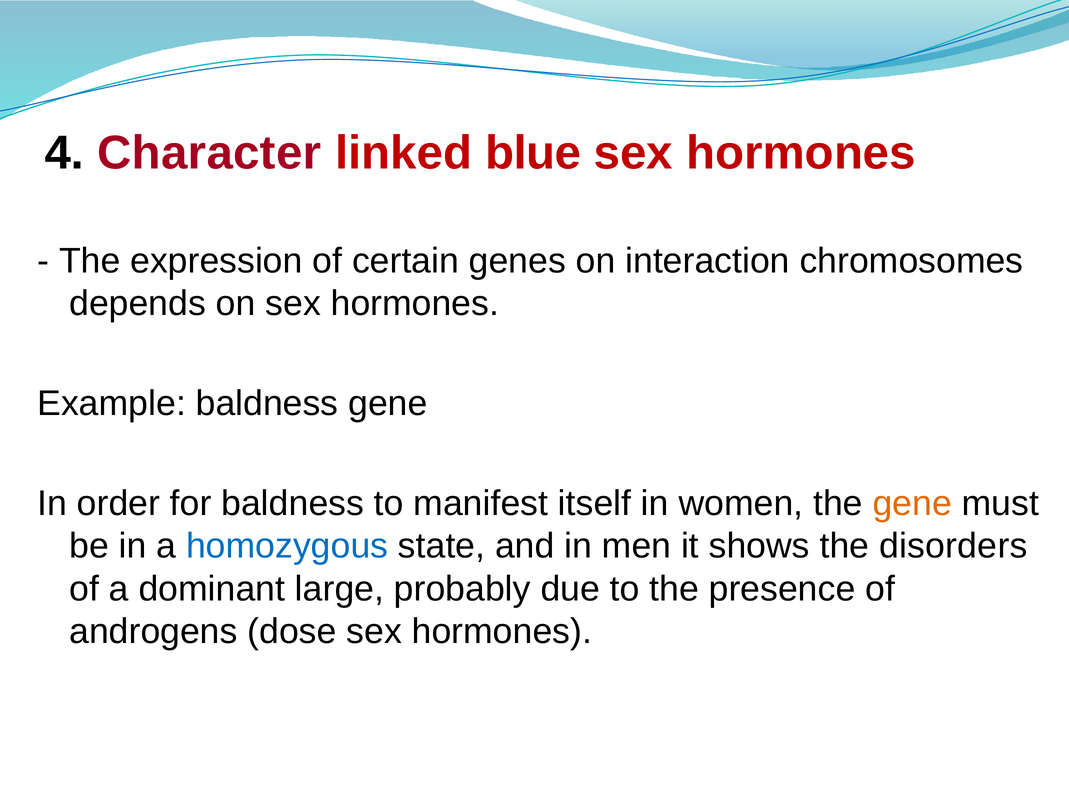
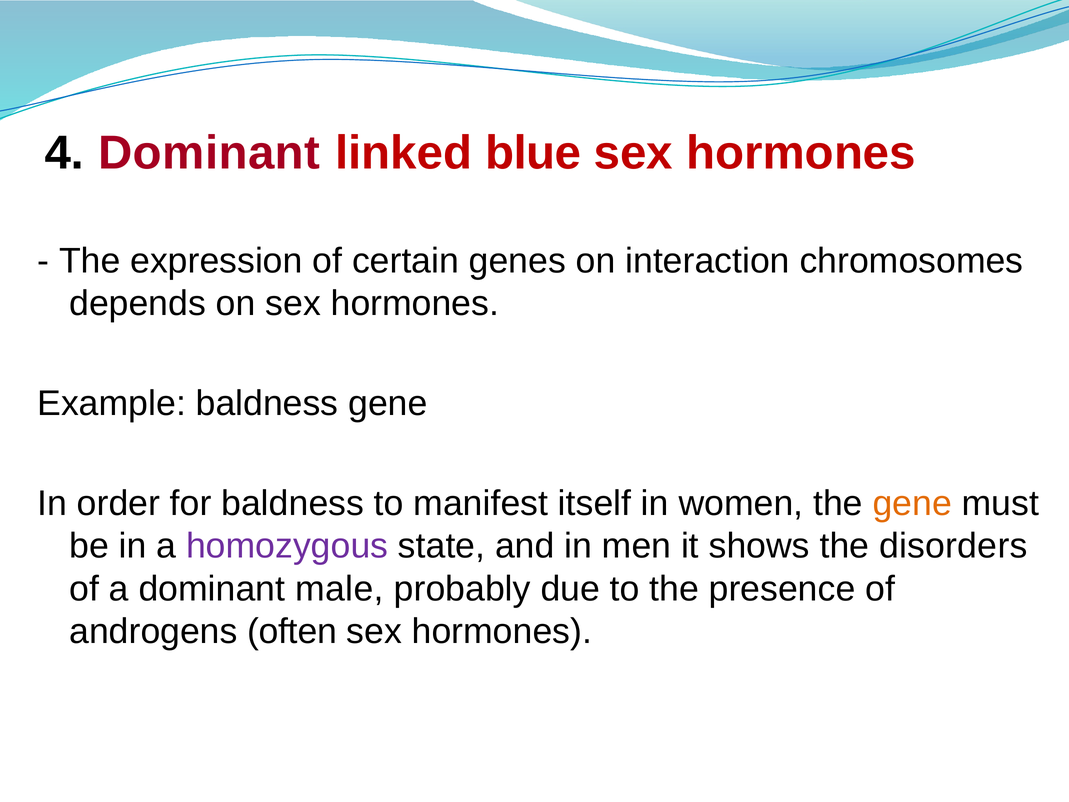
4 Character: Character -> Dominant (209, 153)
homozygous colour: blue -> purple (287, 546)
large: large -> male (339, 589)
dose: dose -> often (292, 631)
